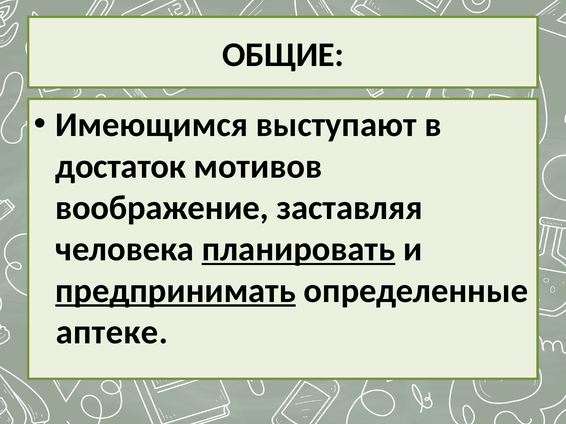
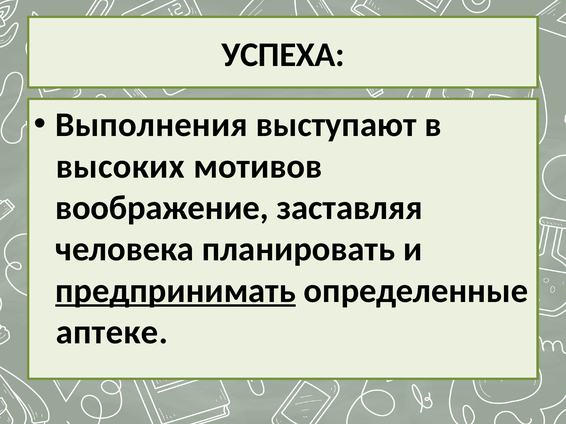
ОБЩИЕ: ОБЩИЕ -> УСПЕХА (283, 55)
Имеющимся: Имеющимся -> Выполнения (151, 125)
достаток: достаток -> высоких (120, 167)
планировать underline: present -> none (298, 250)
